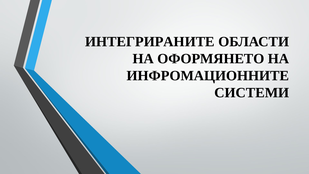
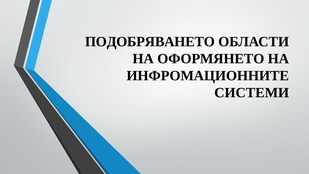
ИНТЕГРИРАНИТЕ: ИНТЕГРИРАНИТЕ -> ПОДОБРЯВАНЕТО (150, 42)
